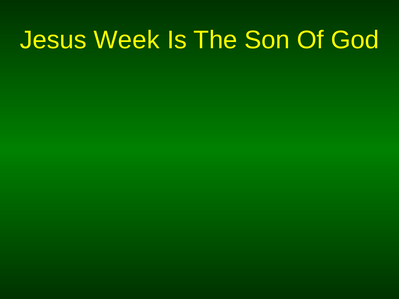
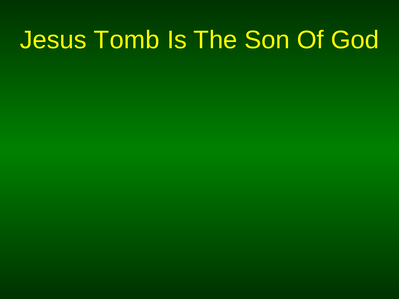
Week: Week -> Tomb (127, 40)
